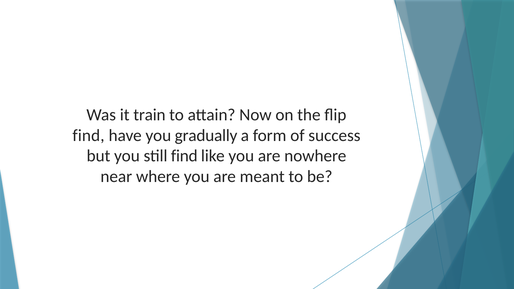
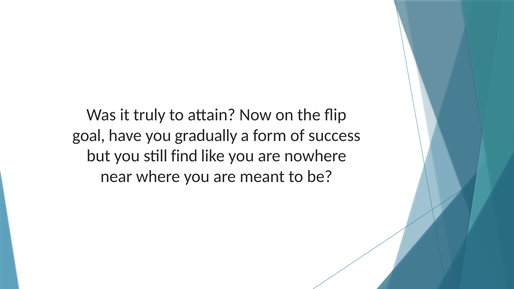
train: train -> truly (149, 115)
find: find -> goal (89, 135)
